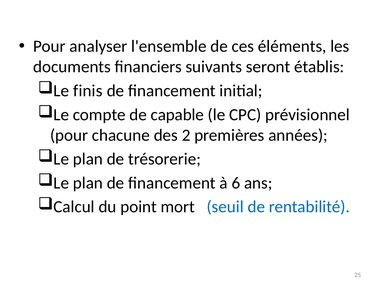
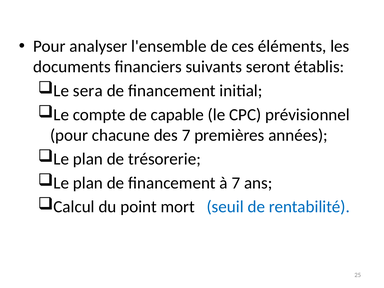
finis: finis -> sera (88, 91)
des 2: 2 -> 7 (186, 135)
à 6: 6 -> 7 (236, 183)
